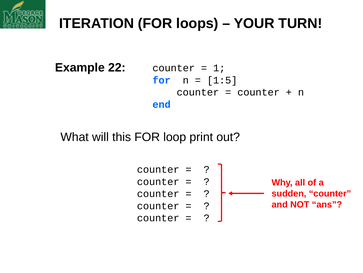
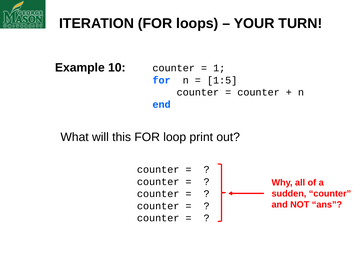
22: 22 -> 10 (117, 68)
